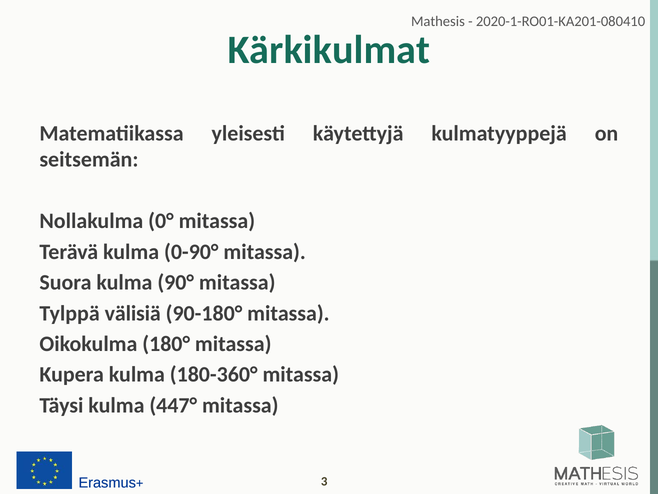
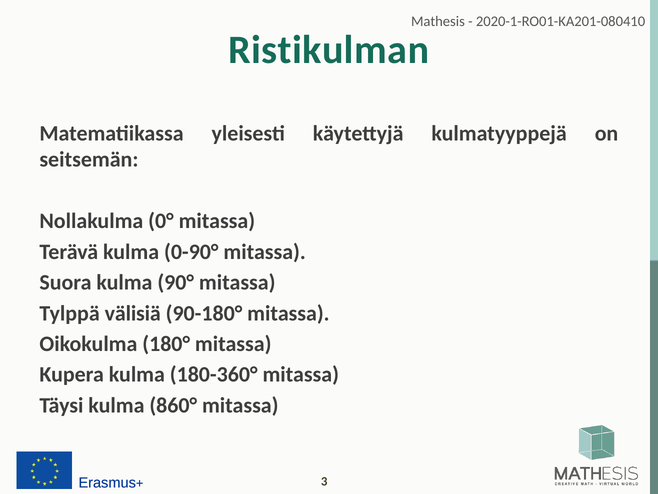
Kärkikulmat: Kärkikulmat -> Ristikulman (329, 50)
447°: 447° -> 860° (173, 405)
